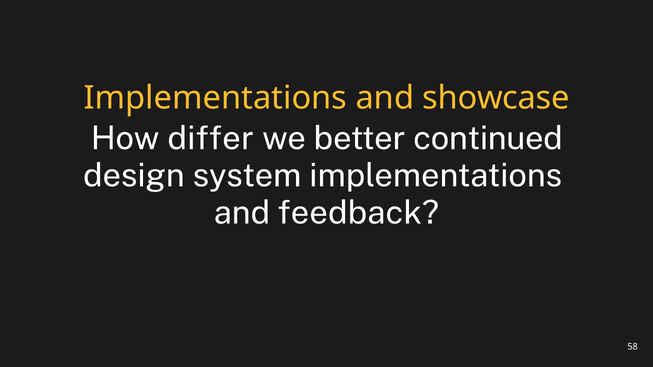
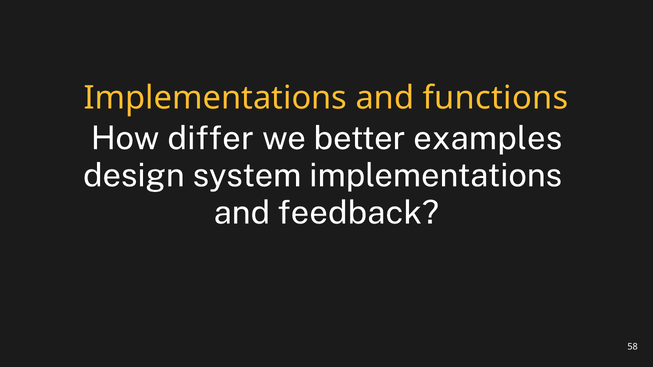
showcase: showcase -> functions (496, 98)
continued: continued -> examples (488, 138)
